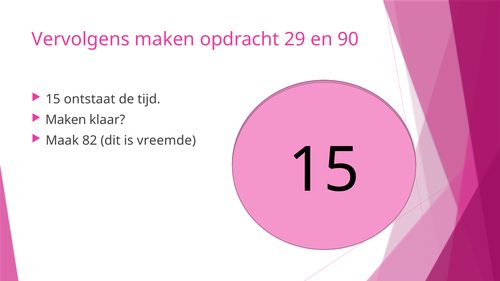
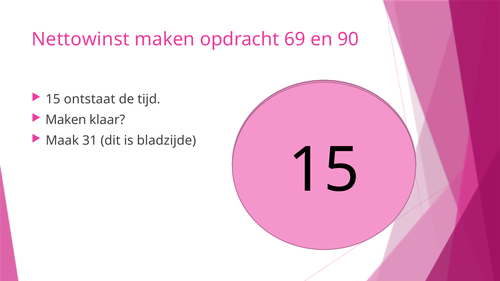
Vervolgens: Vervolgens -> Nettowinst (81, 39)
29: 29 -> 69 (295, 39)
82: 82 -> 31 (90, 141)
vreemde: vreemde -> bladzijde (166, 141)
